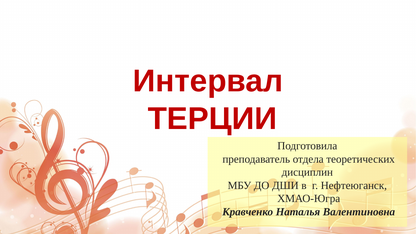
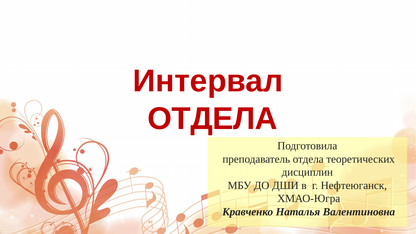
ТЕРЦИИ: ТЕРЦИИ -> ОТДЕЛА (213, 119)
